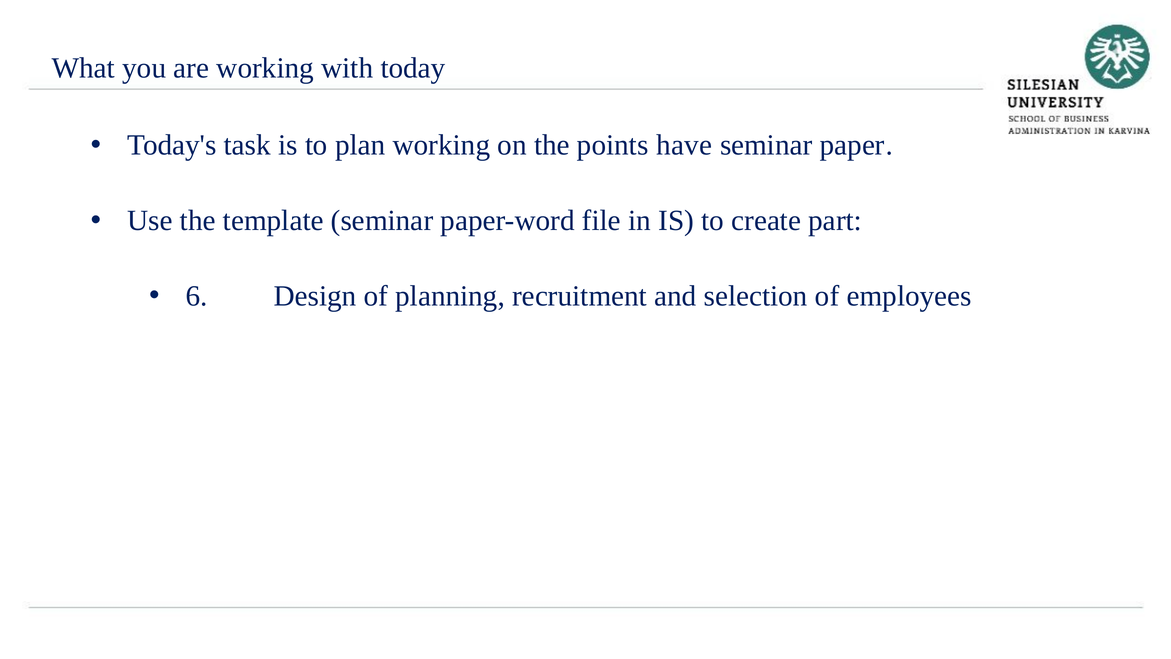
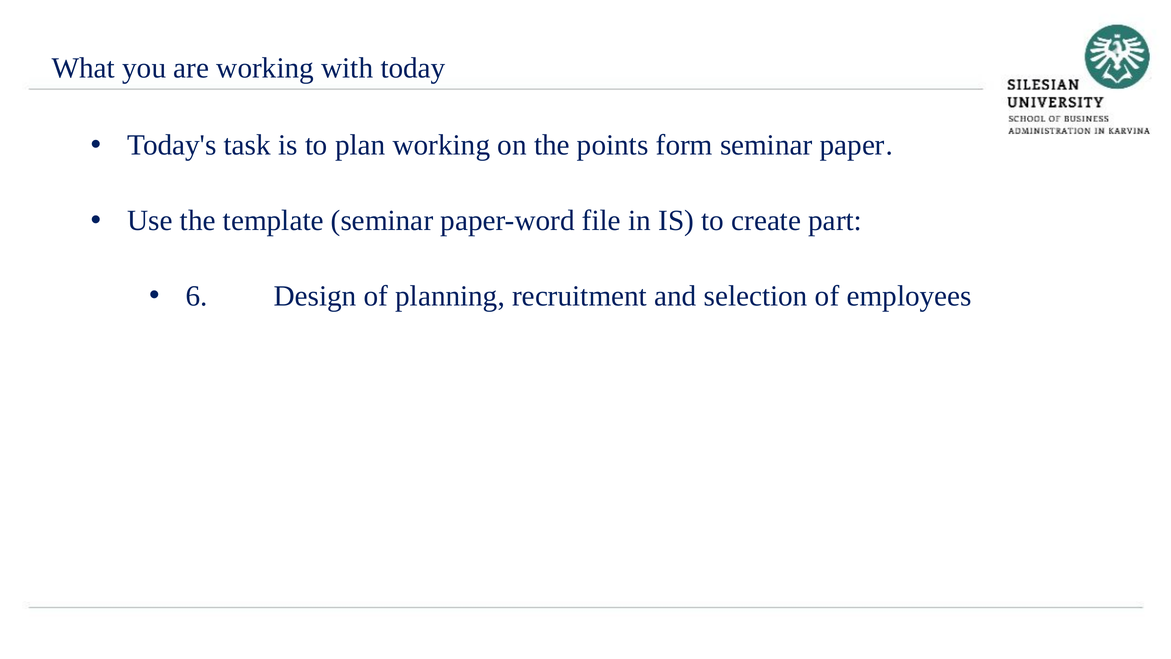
have: have -> form (684, 145)
